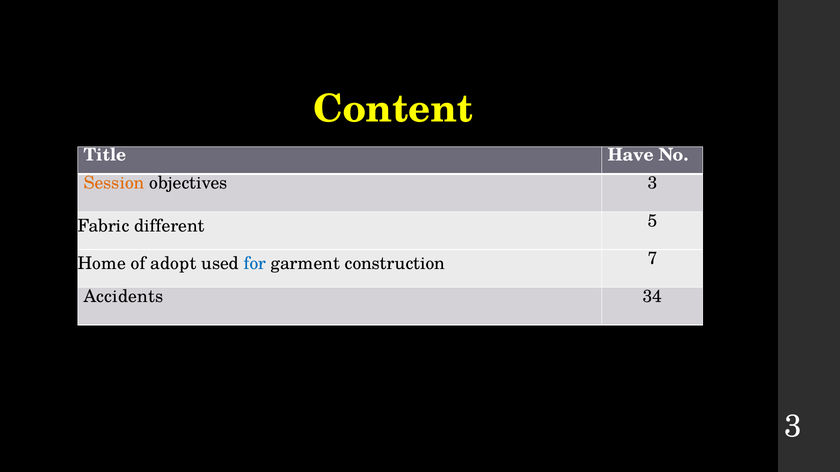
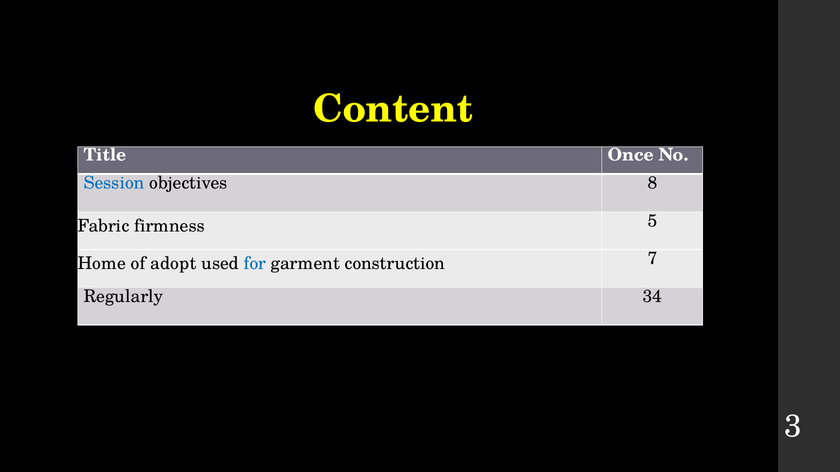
Have: Have -> Once (631, 155)
Session colour: orange -> blue (114, 183)
objectives 3: 3 -> 8 (652, 183)
different: different -> firmness (170, 226)
Accidents: Accidents -> Regularly (123, 297)
